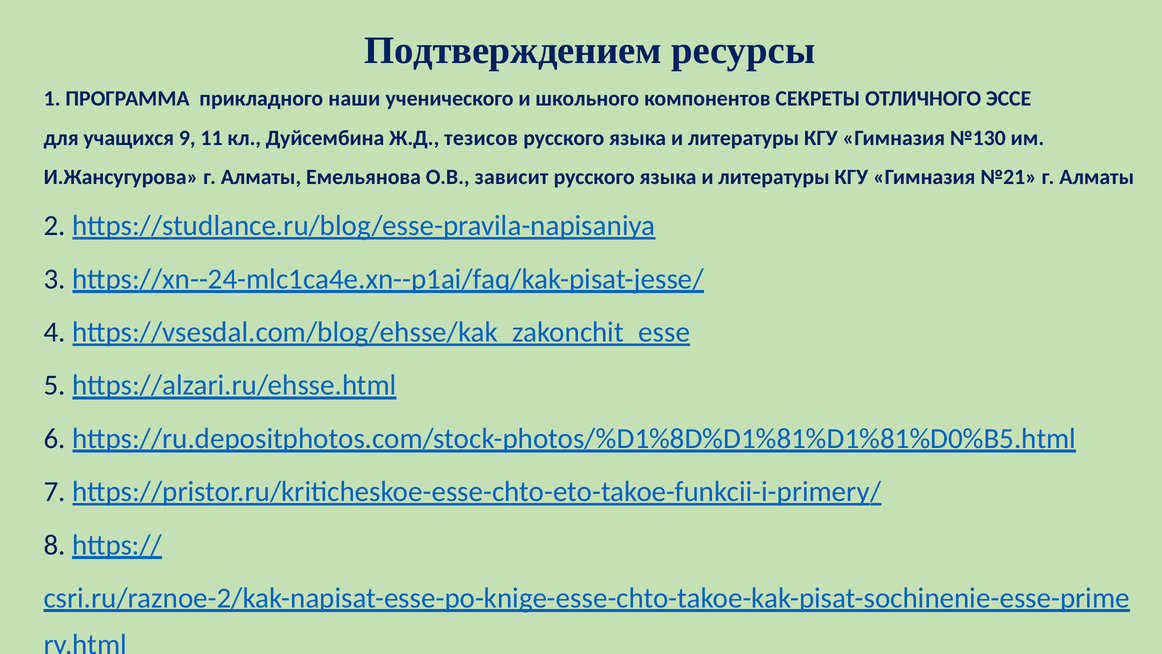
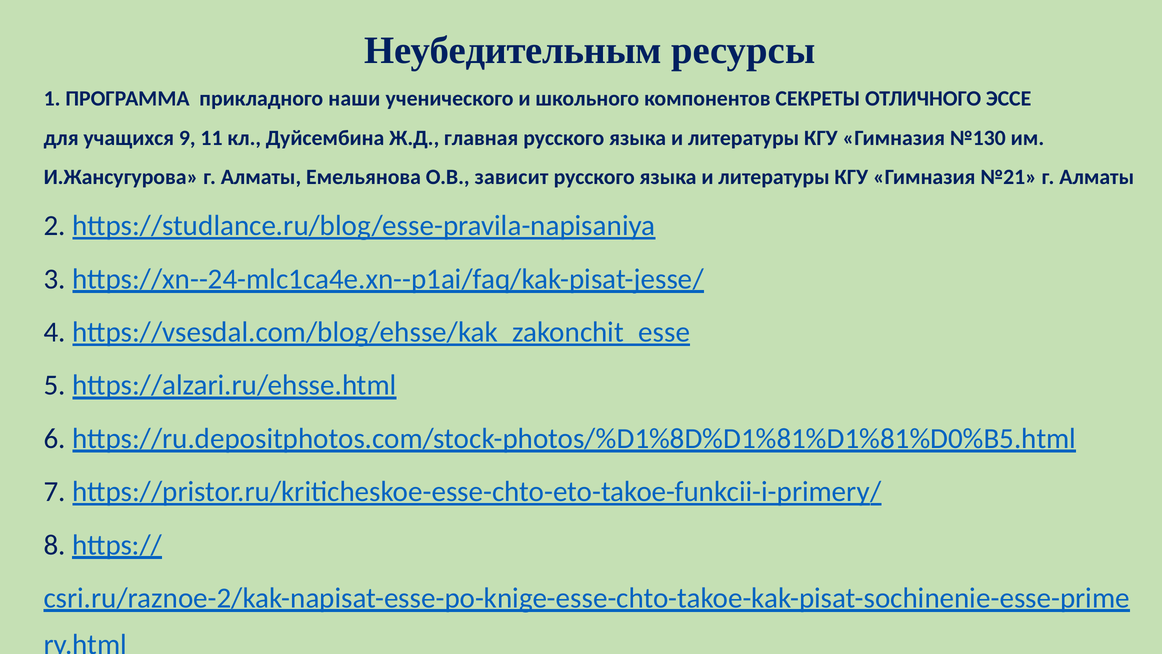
Подтверждением: Подтверждением -> Неубедительным (513, 50)
тезисов: тезисов -> главная (481, 138)
